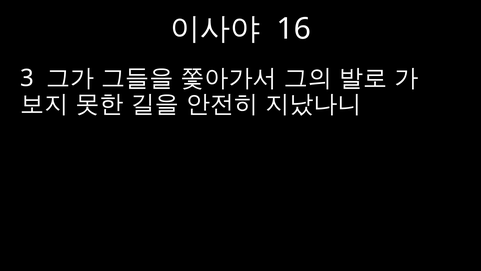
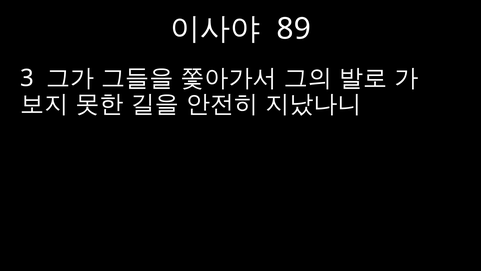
16: 16 -> 89 (294, 29)
